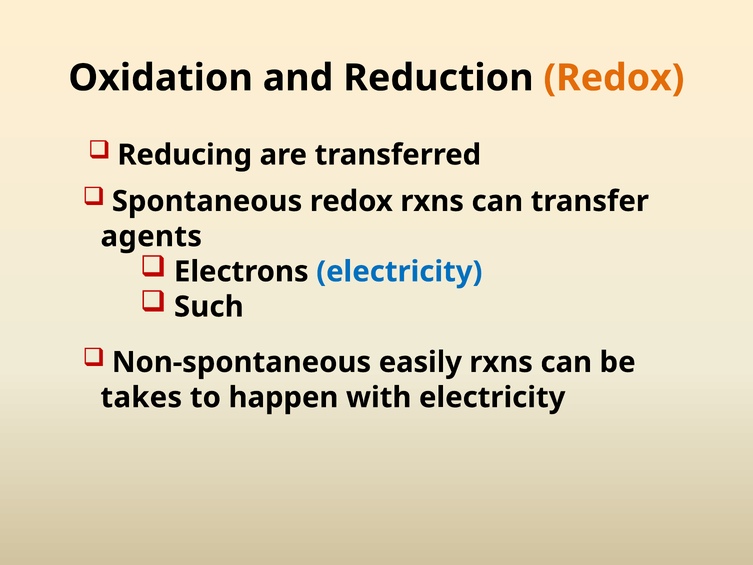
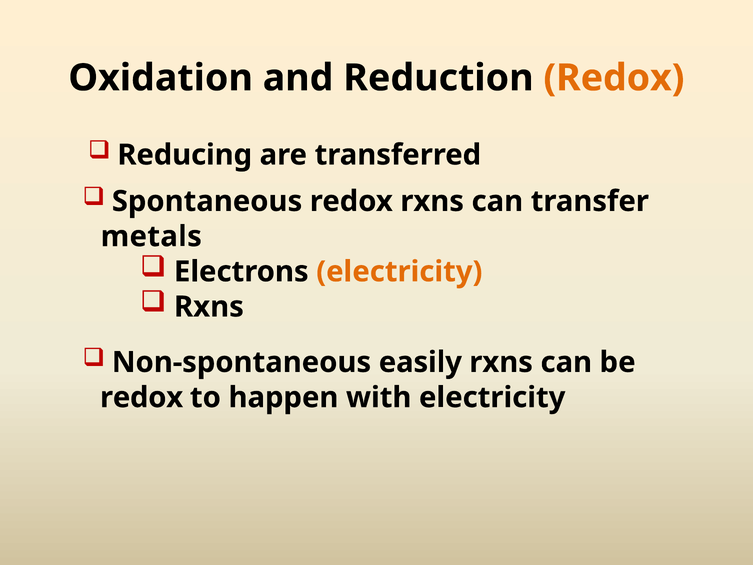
agents: agents -> metals (151, 236)
electricity colour: blue -> orange (399, 272)
Such: Such -> Rxns (209, 307)
takes: takes -> redox (142, 397)
